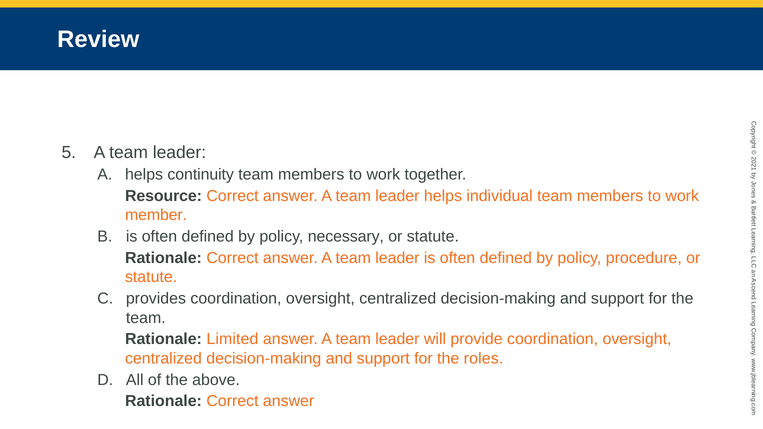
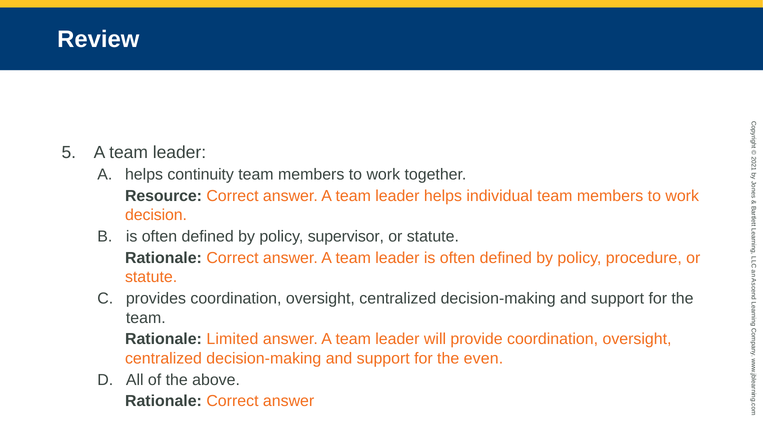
member: member -> decision (156, 215)
necessary: necessary -> supervisor (346, 237)
roles: roles -> even (484, 358)
